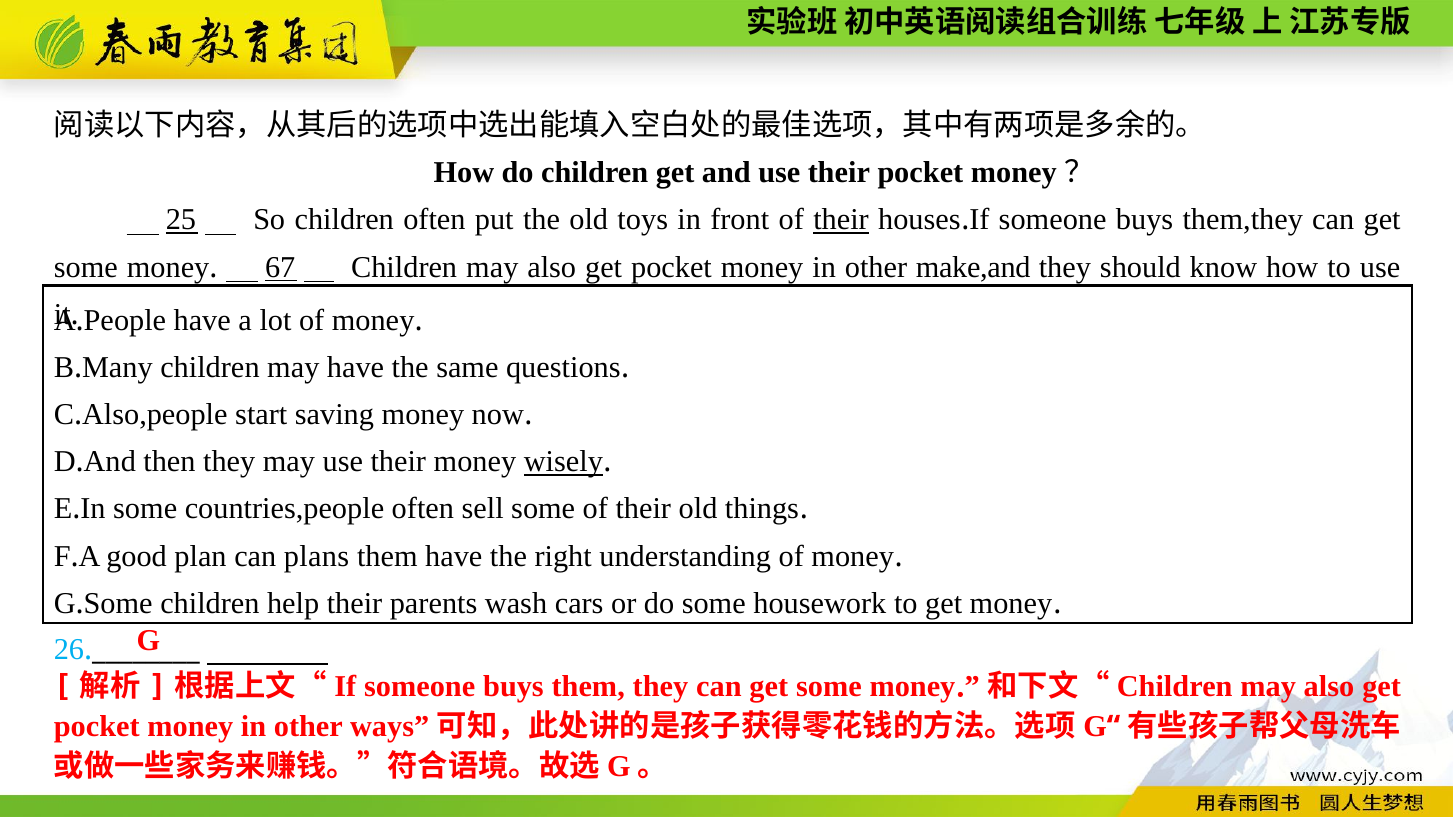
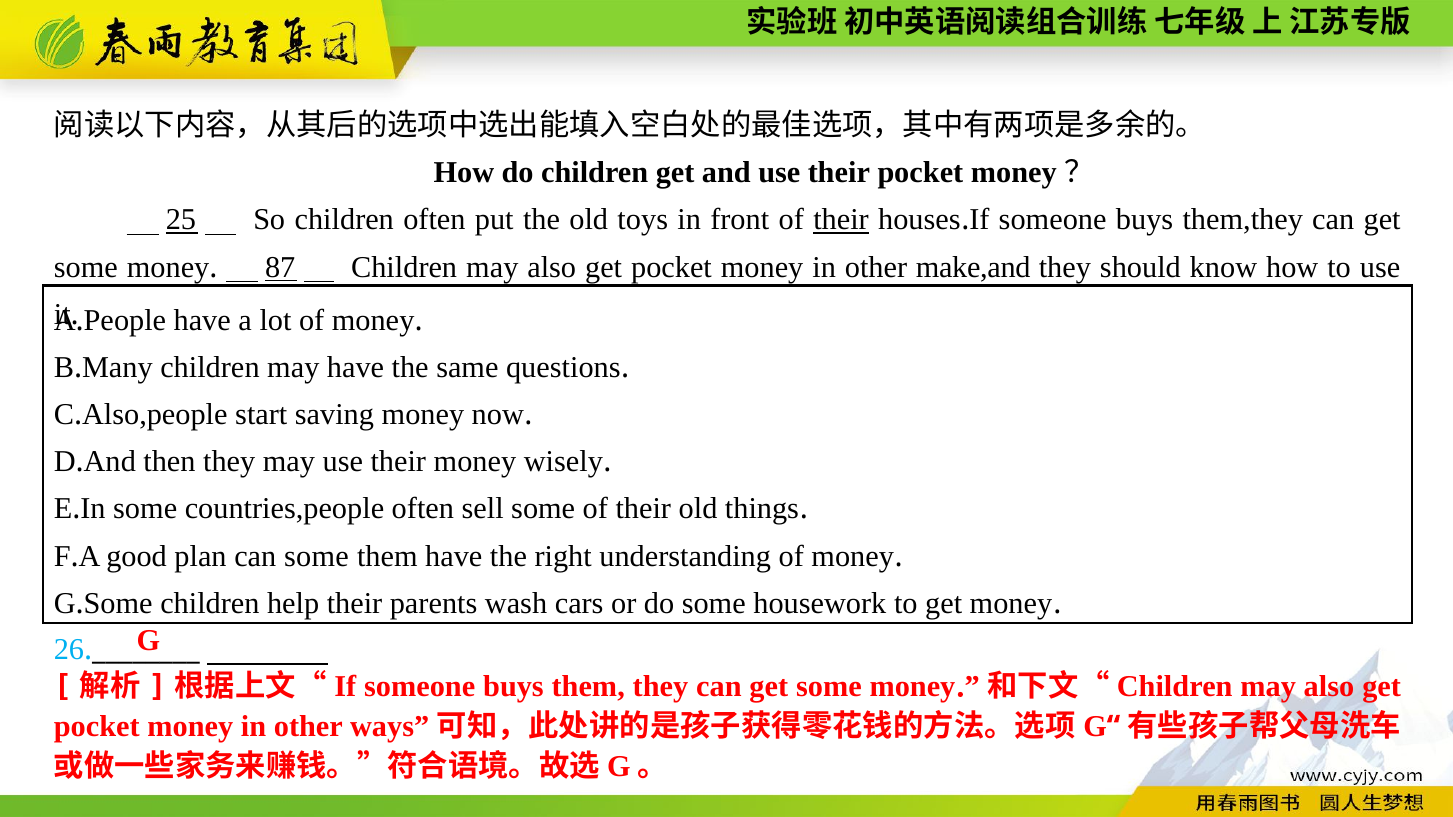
67: 67 -> 87 (280, 267)
wisely underline: present -> none (563, 462)
can plans: plans -> some (317, 556)
